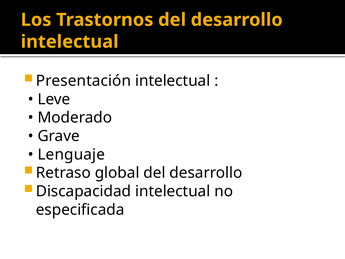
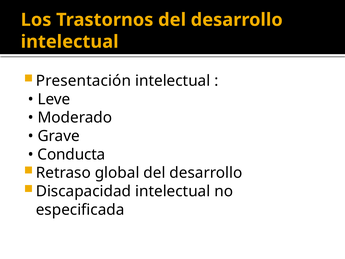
Lenguaje: Lenguaje -> Conducta (71, 154)
